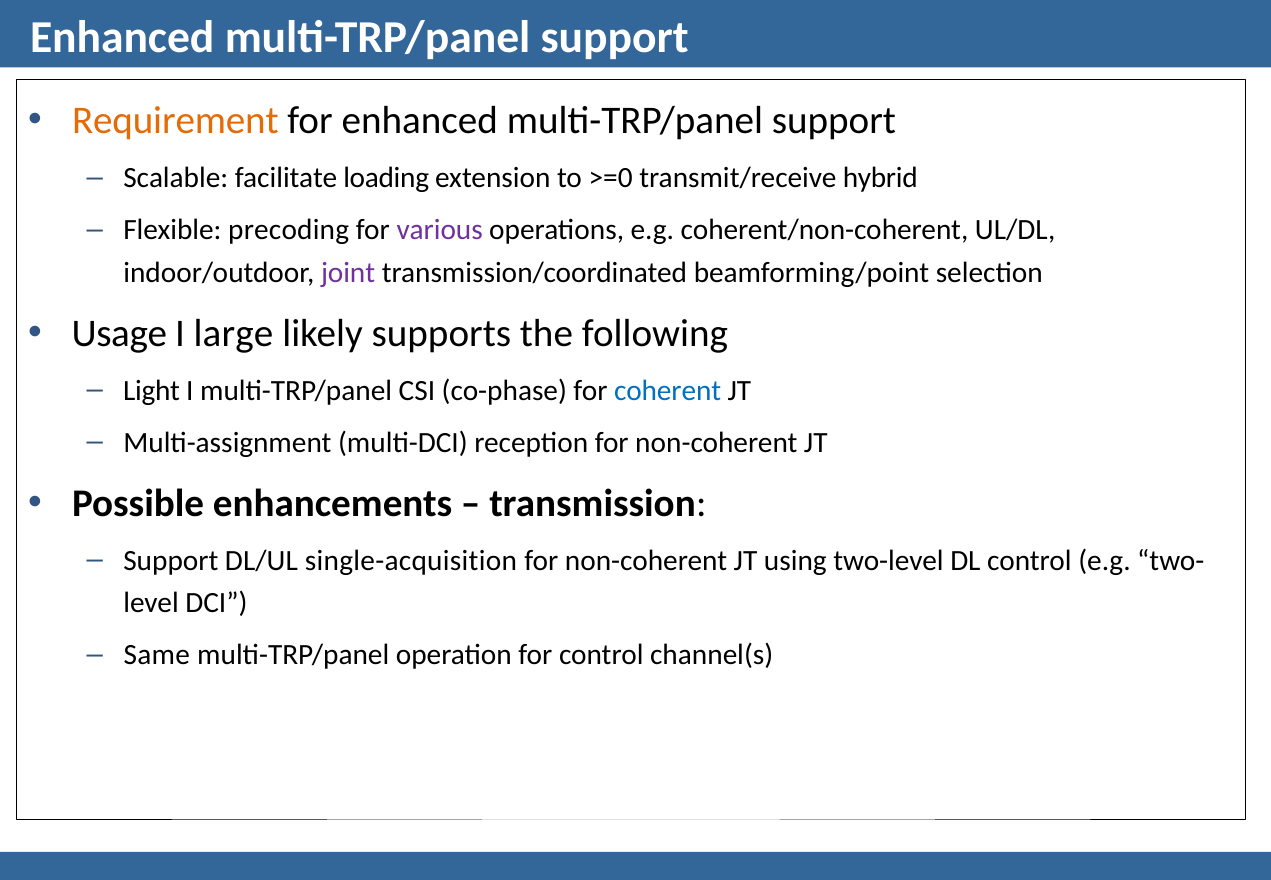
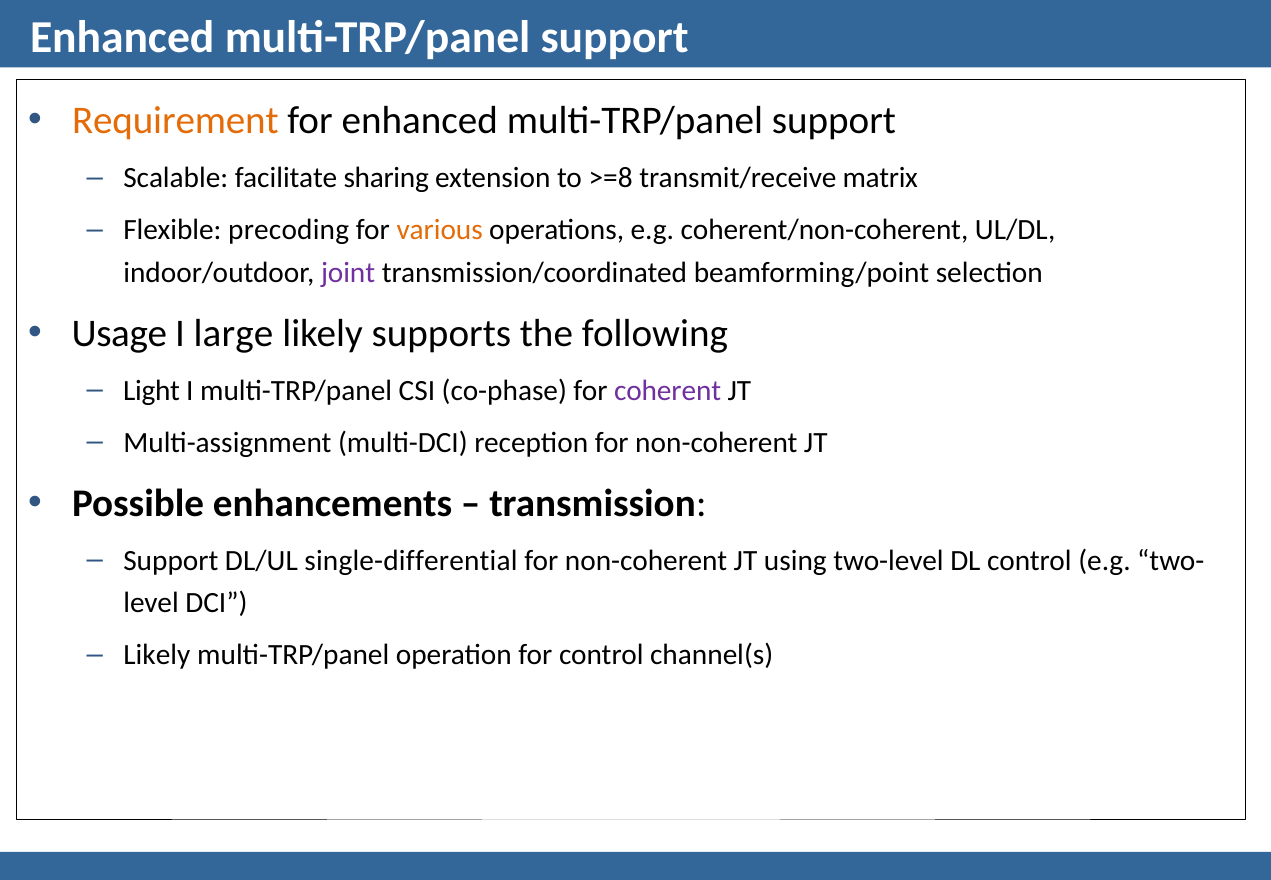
loading: loading -> sharing (386, 178)
>=0: >=0 -> >=8 (611, 178)
hybrid: hybrid -> matrix (880, 178)
various colour: purple -> orange (440, 230)
coherent colour: blue -> purple (668, 391)
single-acquisition: single-acquisition -> single-differential (411, 561)
Same: Same -> Likely (157, 655)
